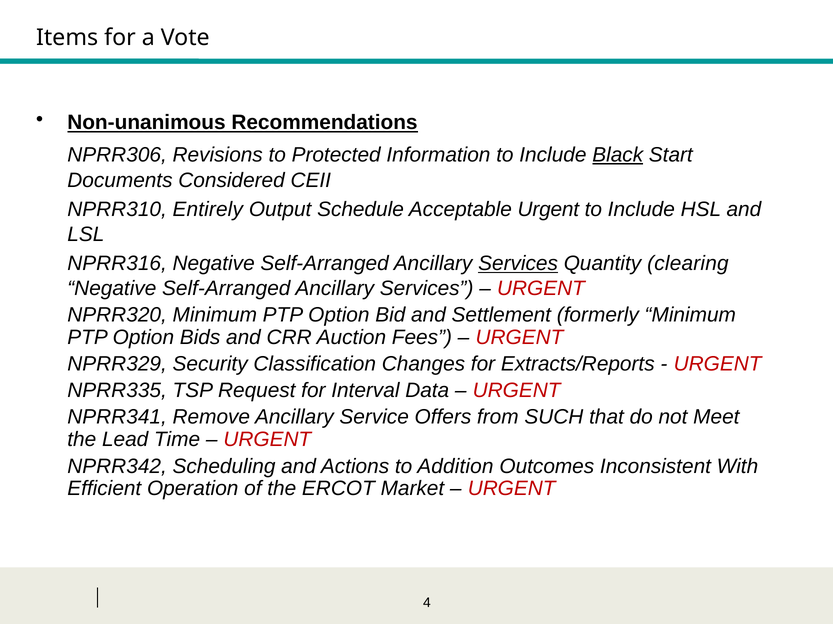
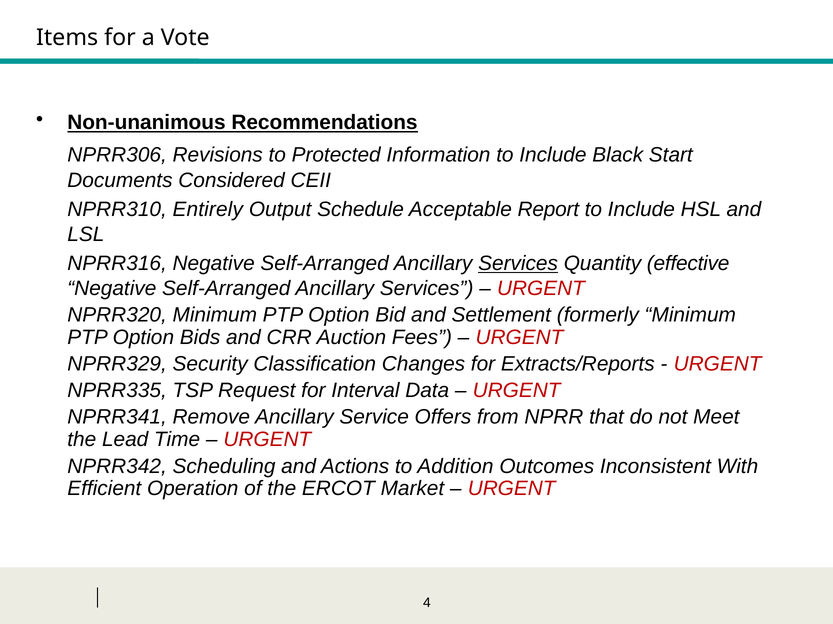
Black underline: present -> none (618, 155)
Acceptable Urgent: Urgent -> Report (548, 210)
clearing: clearing -> effective (688, 264)
SUCH: SUCH -> NPRR (554, 418)
